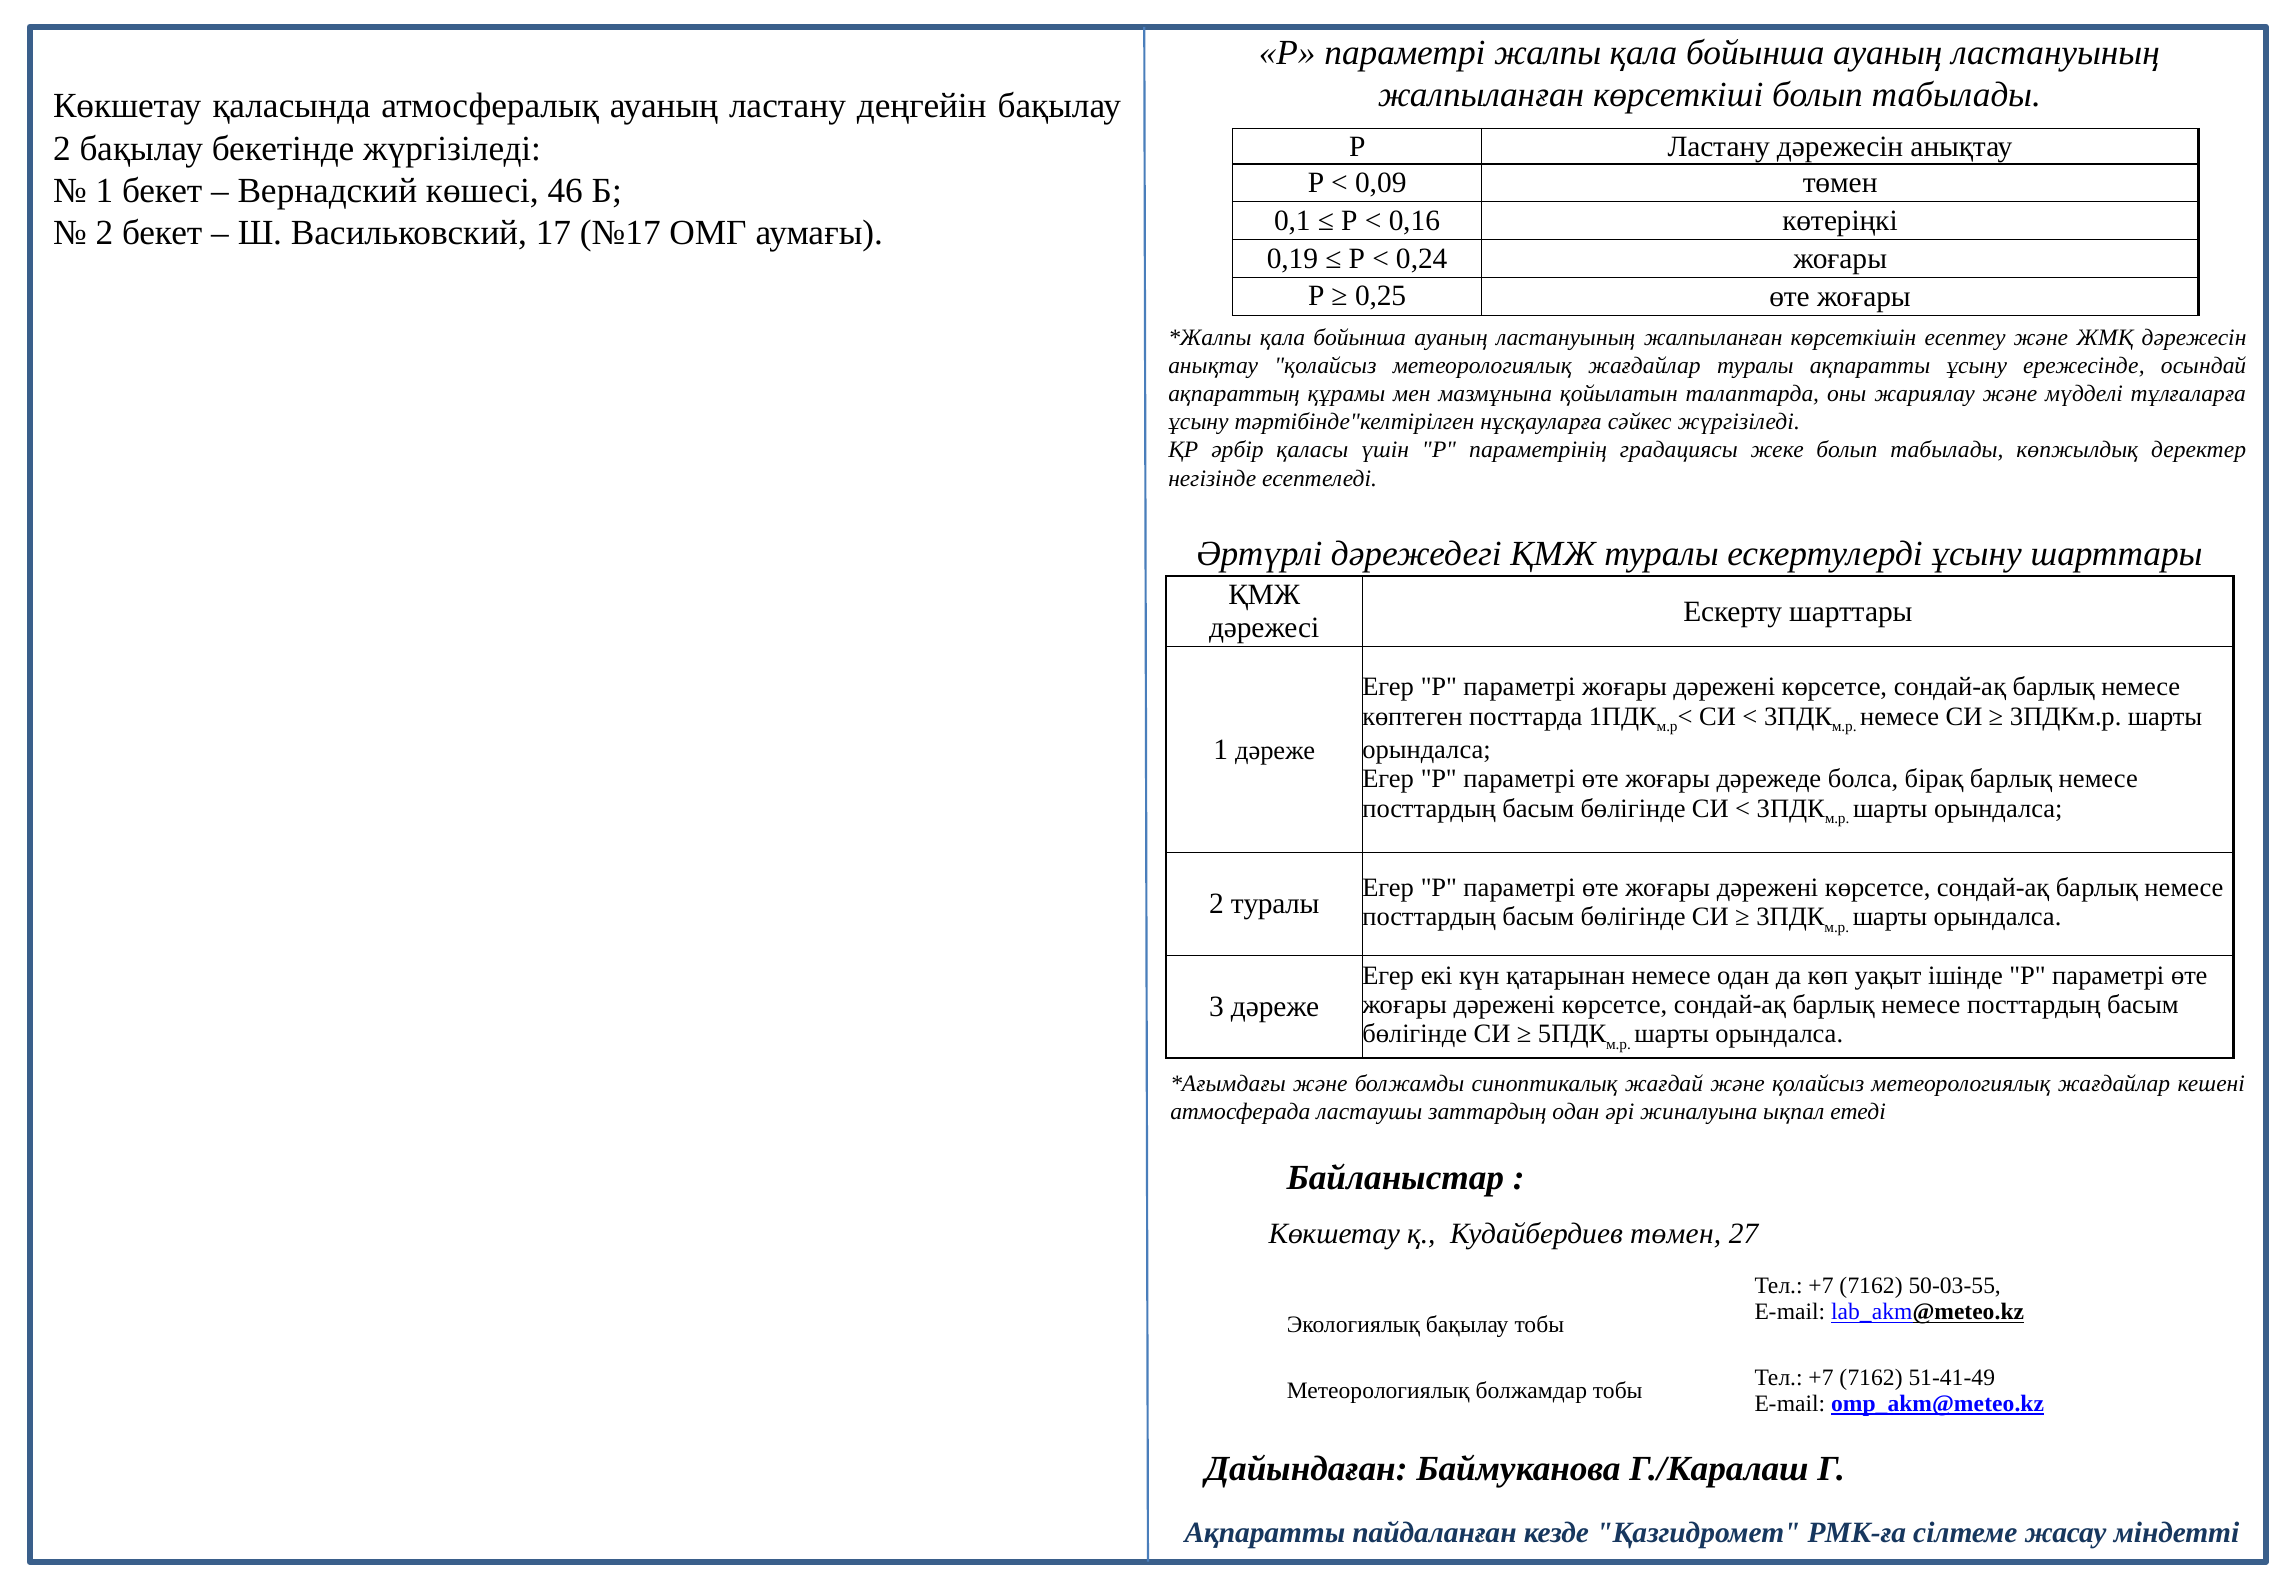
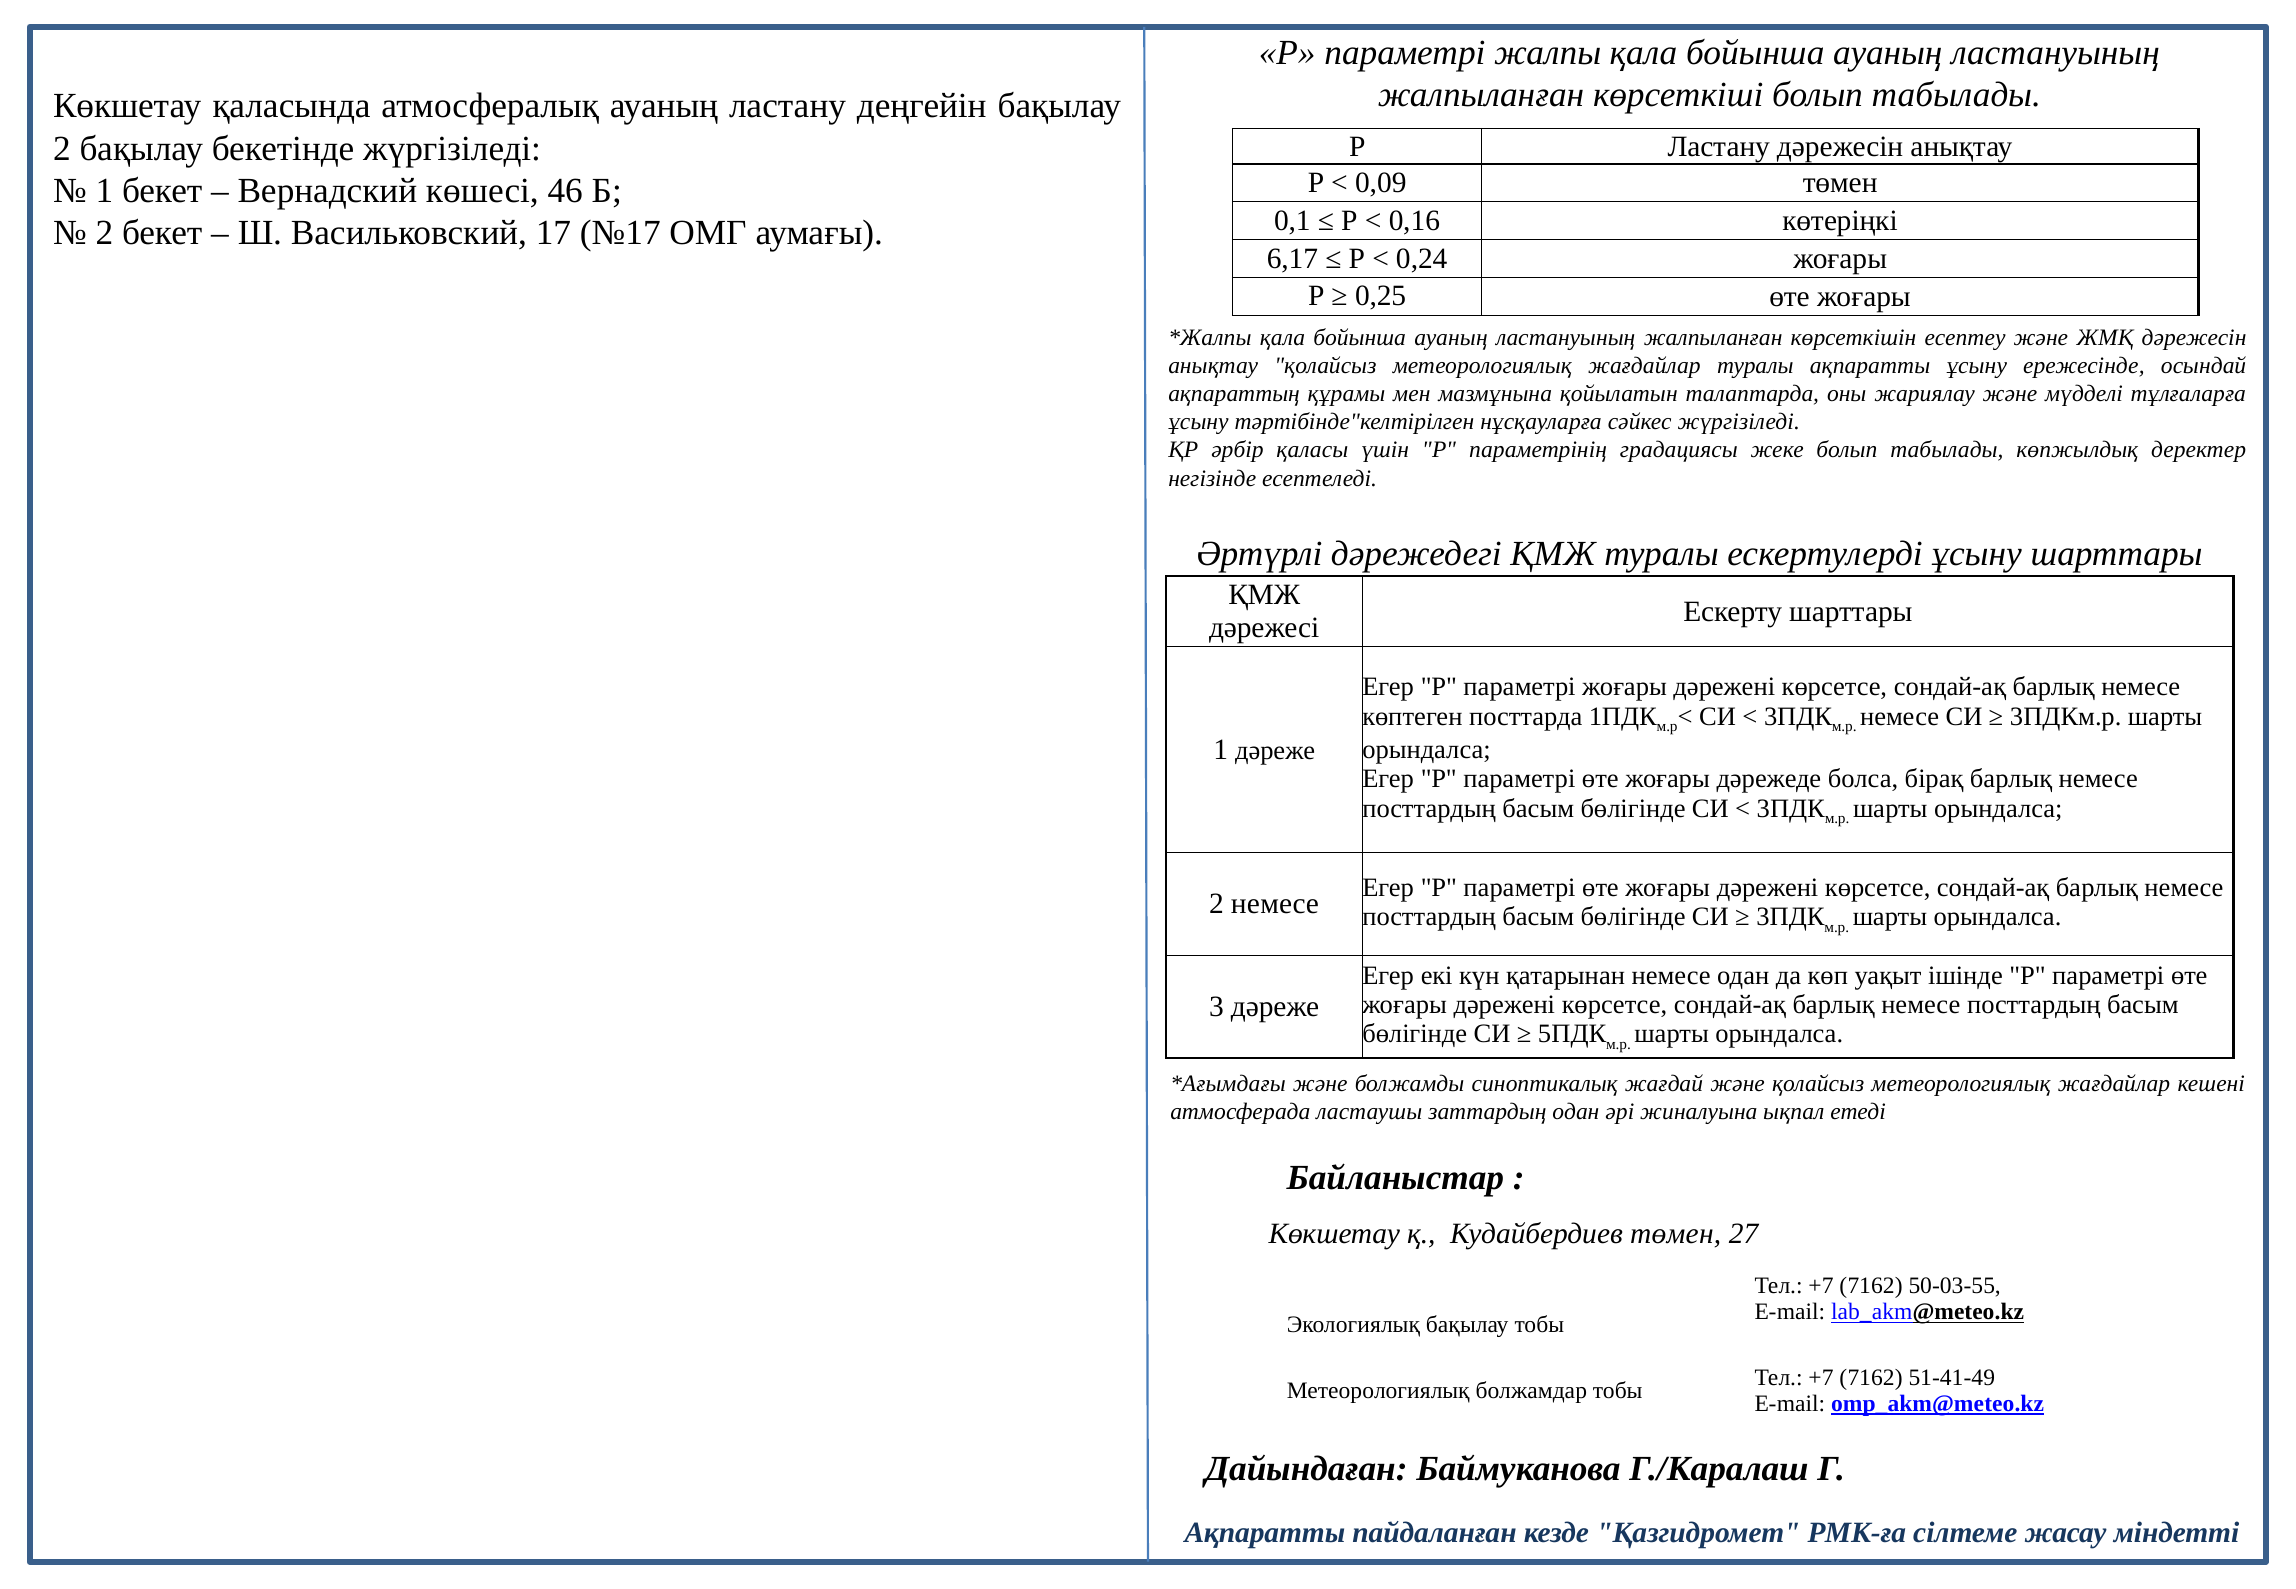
0,19: 0,19 -> 6,17 (1292, 258)
2 туралы: туралы -> немесе (1275, 904)
